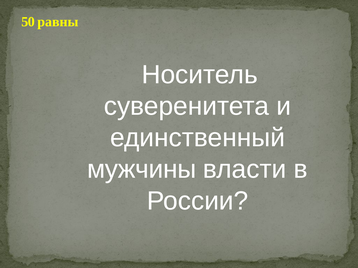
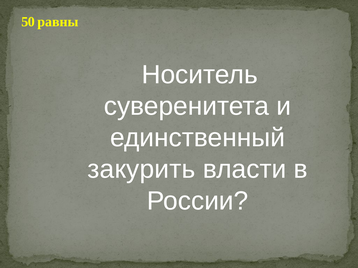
мужчины: мужчины -> закурить (141, 170)
